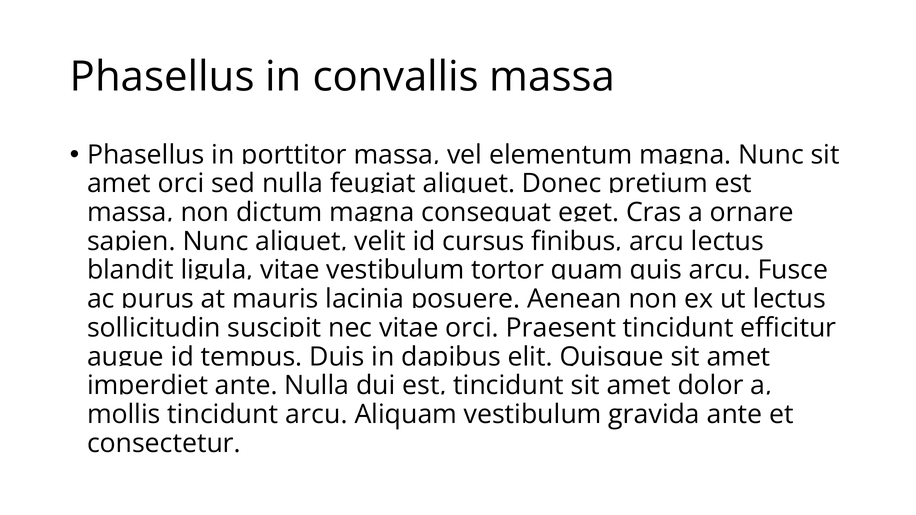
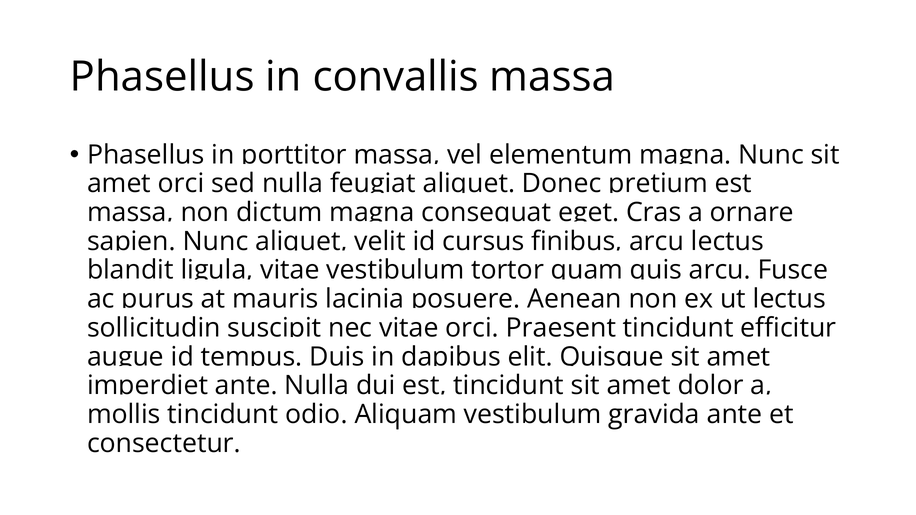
arcu: arcu -> odio (316, 415)
